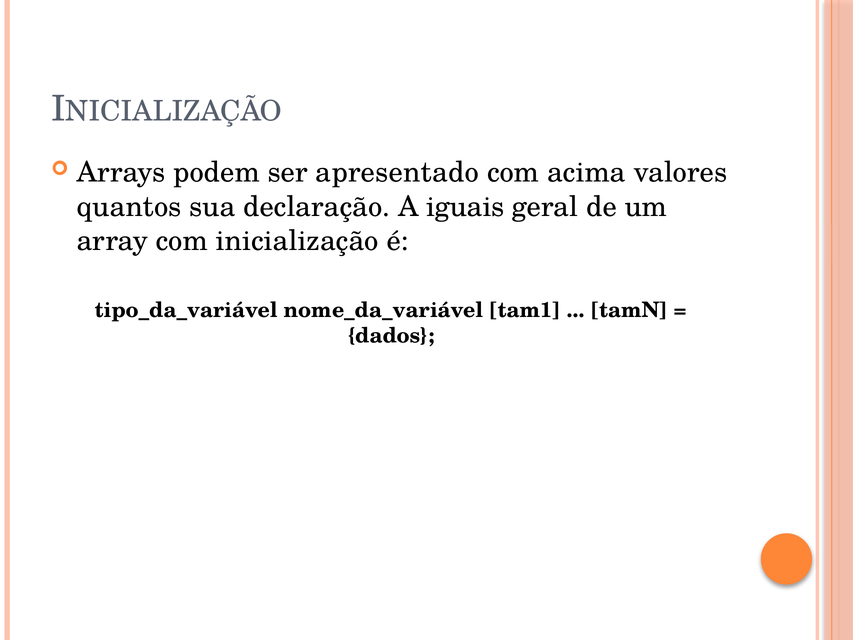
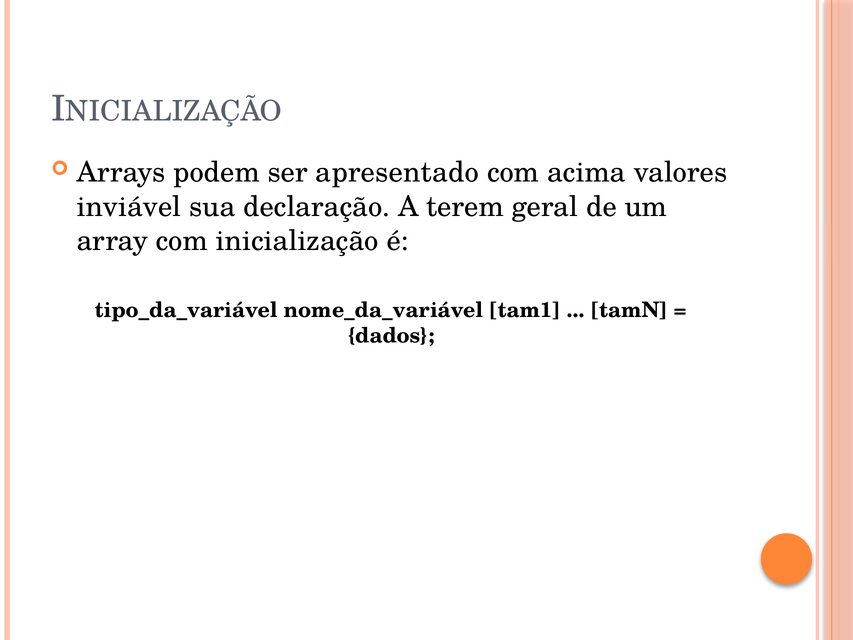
quantos: quantos -> inviável (129, 207)
iguais: iguais -> terem (465, 207)
